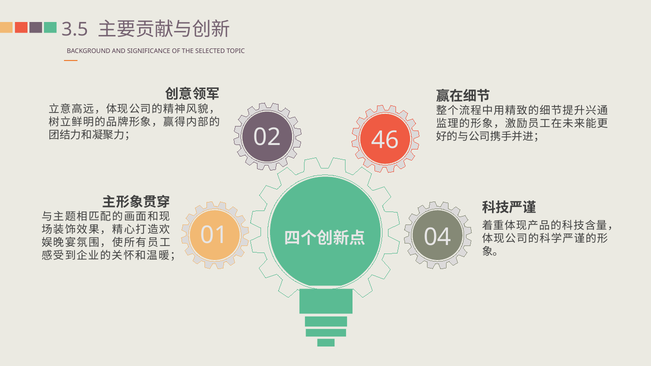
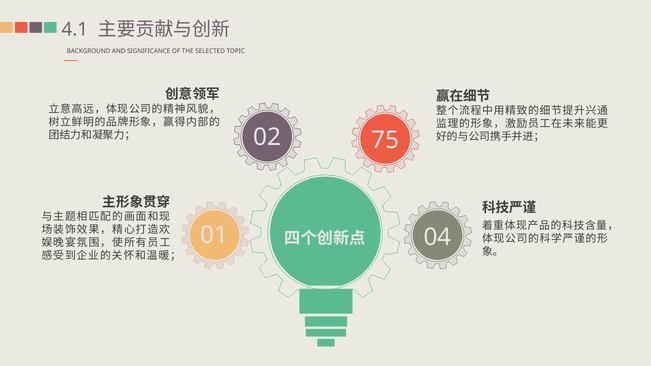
3.5: 3.5 -> 4.1 (75, 30)
46: 46 -> 75 (385, 140)
